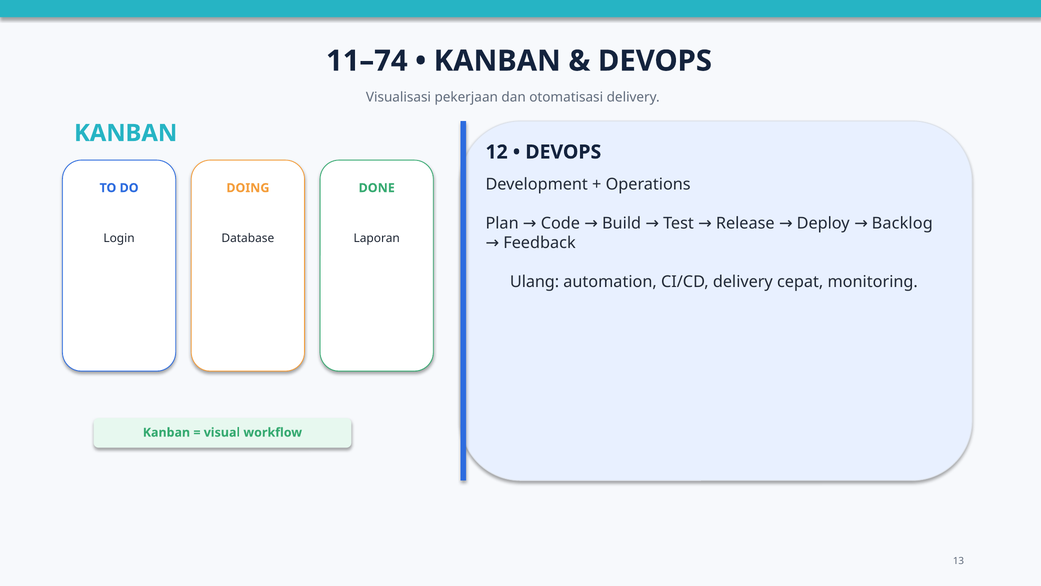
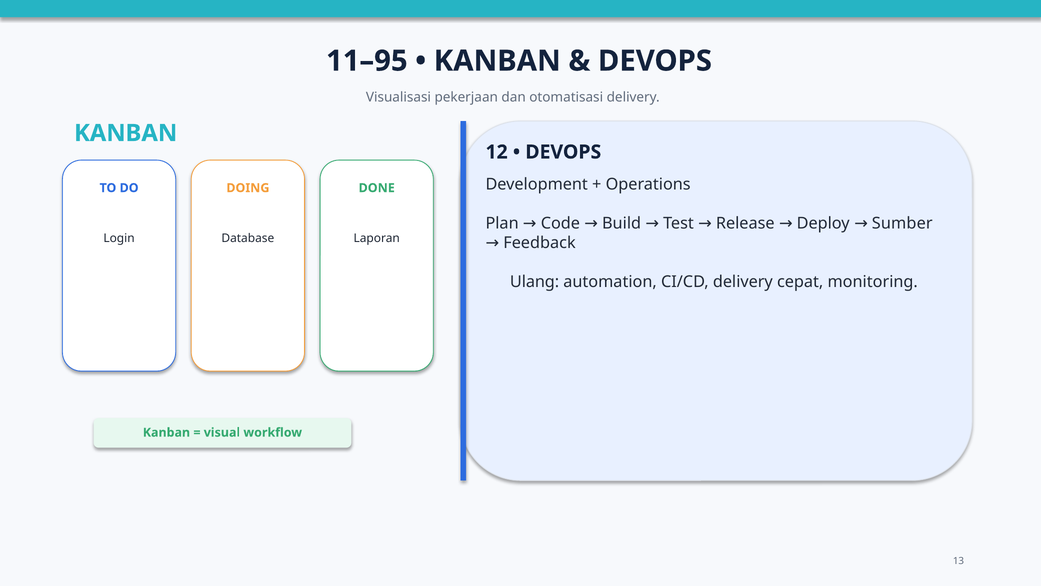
11–74: 11–74 -> 11–95 (367, 61)
Backlog: Backlog -> Sumber (902, 223)
